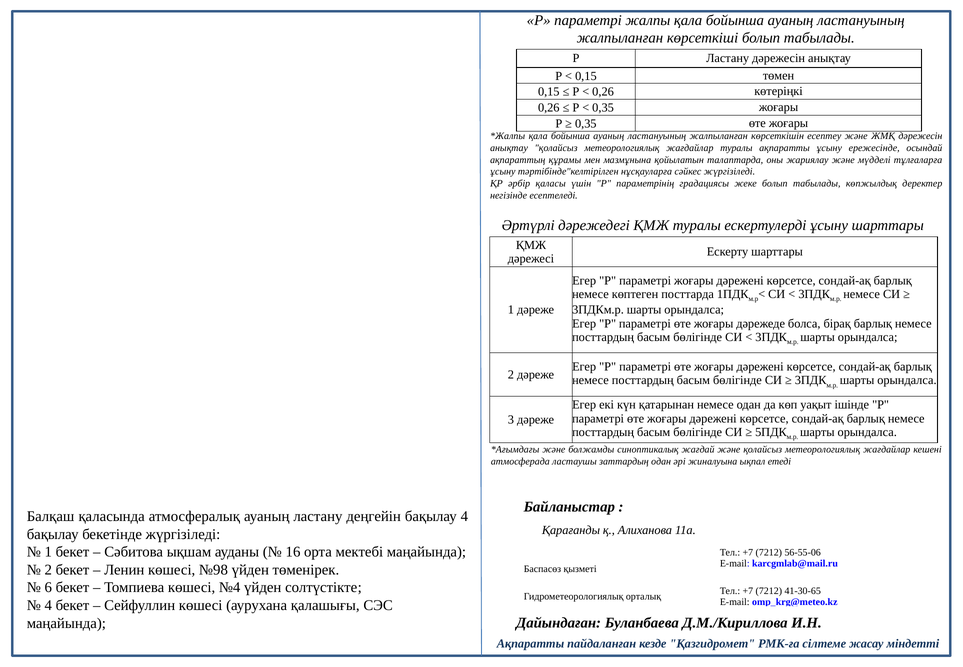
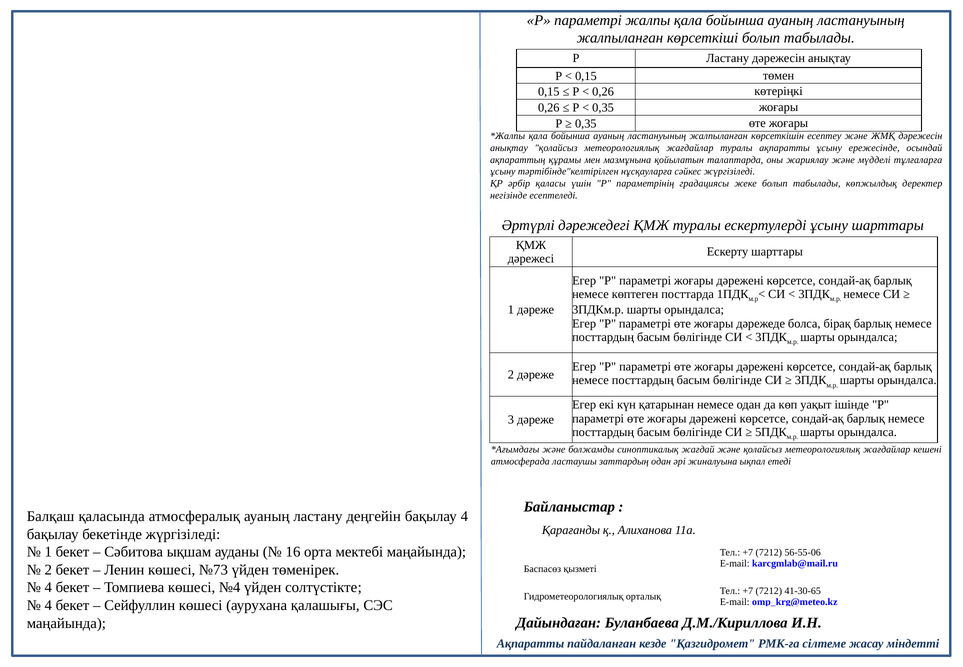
№98: №98 -> №73 (213, 570)
6: 6 -> 4 (48, 587)
